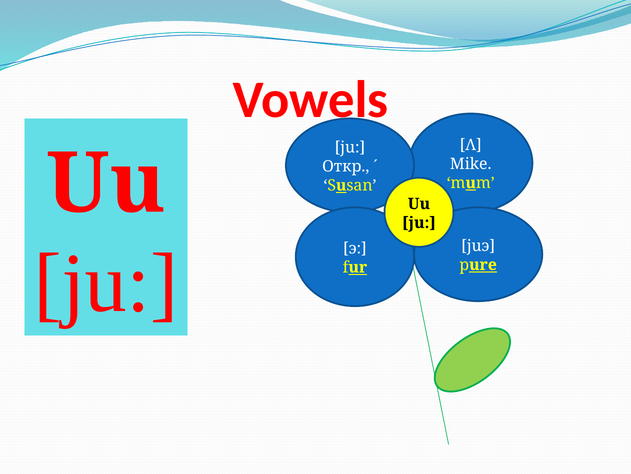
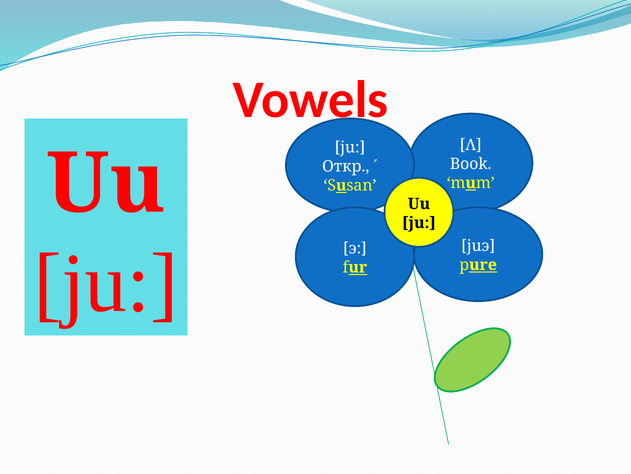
Mike: Mike -> Book (471, 164)
